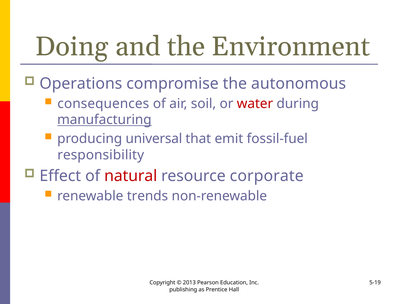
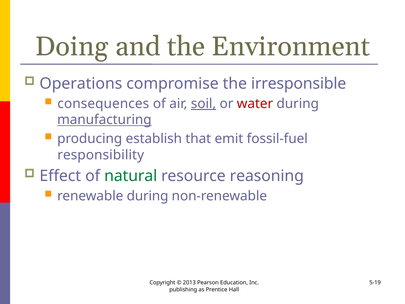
autonomous: autonomous -> irresponsible (299, 83)
soil underline: none -> present (203, 104)
universal: universal -> establish (154, 139)
natural colour: red -> green (131, 176)
corporate: corporate -> reasoning (267, 176)
renewable trends: trends -> during (148, 196)
